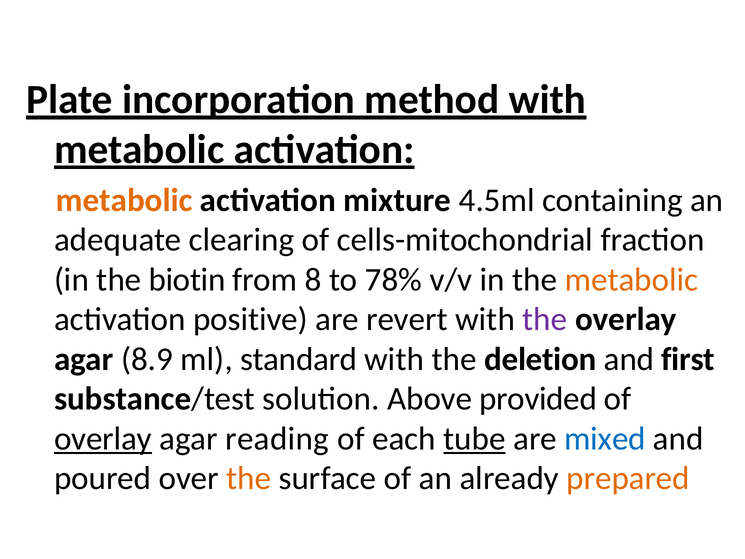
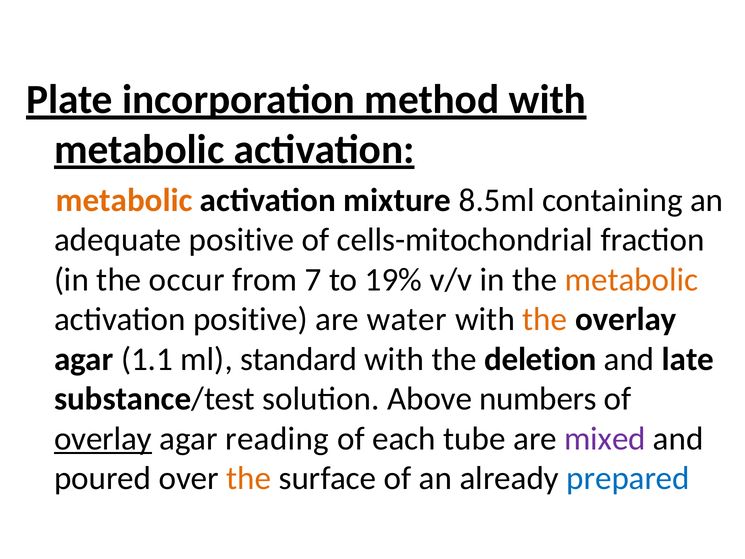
4.5ml: 4.5ml -> 8.5ml (497, 200)
adequate clearing: clearing -> positive (241, 240)
biotin: biotin -> occur (187, 280)
8: 8 -> 7 (313, 280)
78%: 78% -> 19% (393, 280)
revert: revert -> water (407, 319)
the colour: purple -> orange (545, 319)
8.9: 8.9 -> 1.1 (147, 359)
first: first -> late (688, 359)
provided: provided -> numbers (538, 399)
tube underline: present -> none (475, 439)
mixed colour: blue -> purple (605, 439)
prepared colour: orange -> blue (628, 478)
